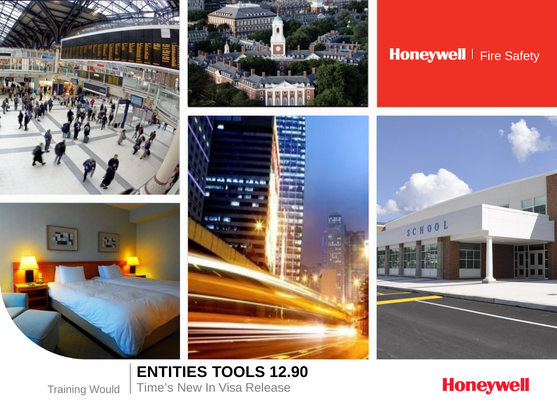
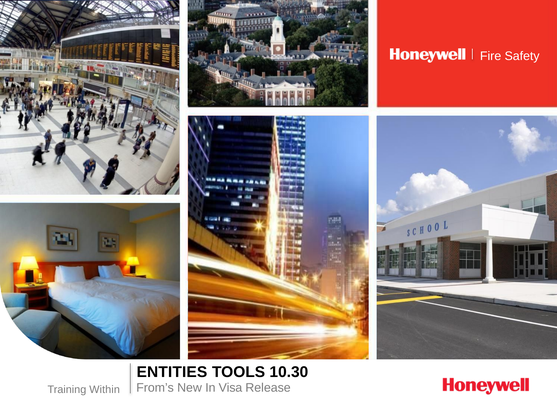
12.90: 12.90 -> 10.30 (289, 372)
Time’s: Time’s -> From’s (155, 388)
Would: Would -> Within (105, 389)
